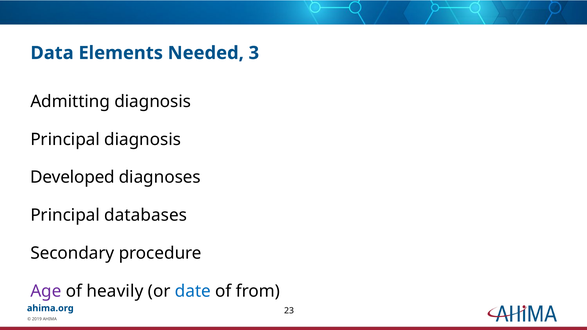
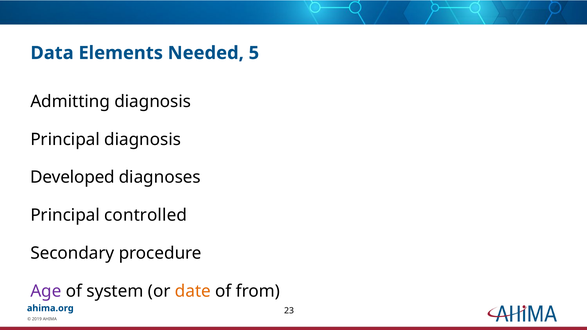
3: 3 -> 5 (254, 53)
databases: databases -> controlled (146, 215)
heavily: heavily -> system (115, 291)
date colour: blue -> orange (193, 291)
